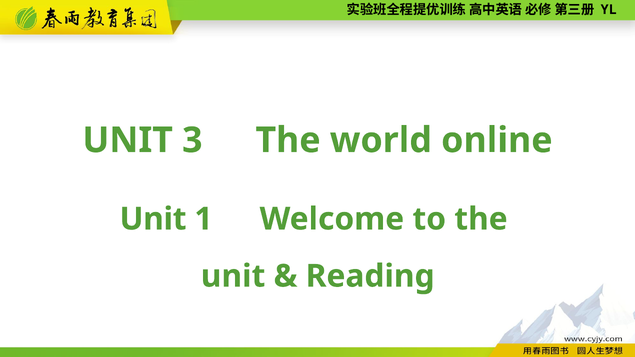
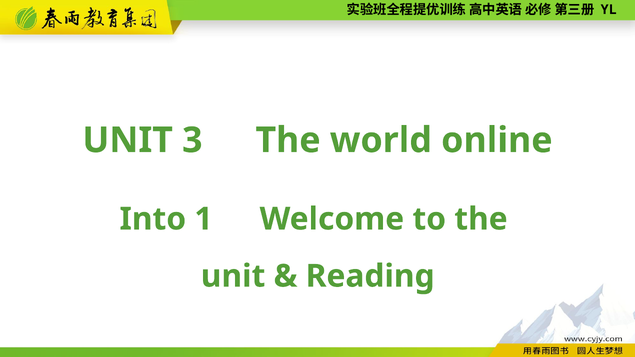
Unit: Unit -> Into (153, 219)
